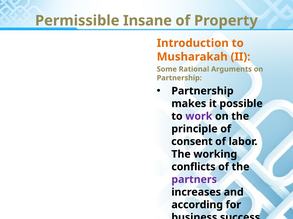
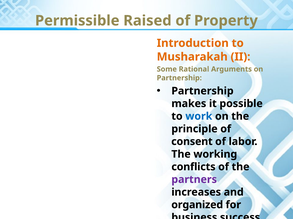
Insane: Insane -> Raised (147, 21)
work colour: purple -> blue (199, 117)
according: according -> organized (197, 205)
